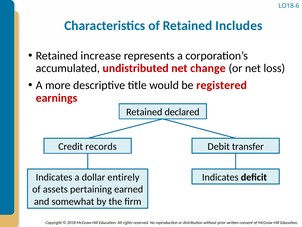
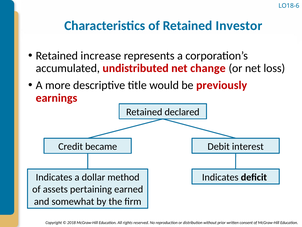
Includes: Includes -> Investor (239, 26)
registered: registered -> previously (222, 85)
records: records -> became (101, 146)
transfer: transfer -> interest (248, 146)
entirely: entirely -> method (124, 177)
